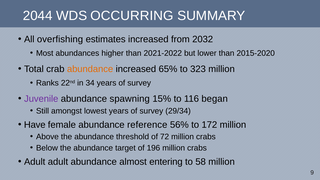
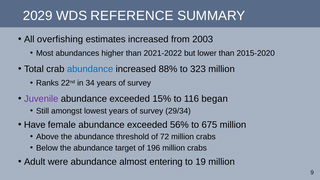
2044: 2044 -> 2029 (38, 16)
OCCURRING: OCCURRING -> REFERENCE (132, 16)
2032: 2032 -> 2003 (203, 39)
abundance colour: orange -> blue (90, 69)
65%: 65% -> 88% (168, 69)
spawning: spawning -> exceeded (130, 99)
female abundance reference: reference -> exceeded (147, 125)
172: 172 -> 675 (209, 125)
Adult adult: adult -> were (58, 162)
58: 58 -> 19 (201, 162)
